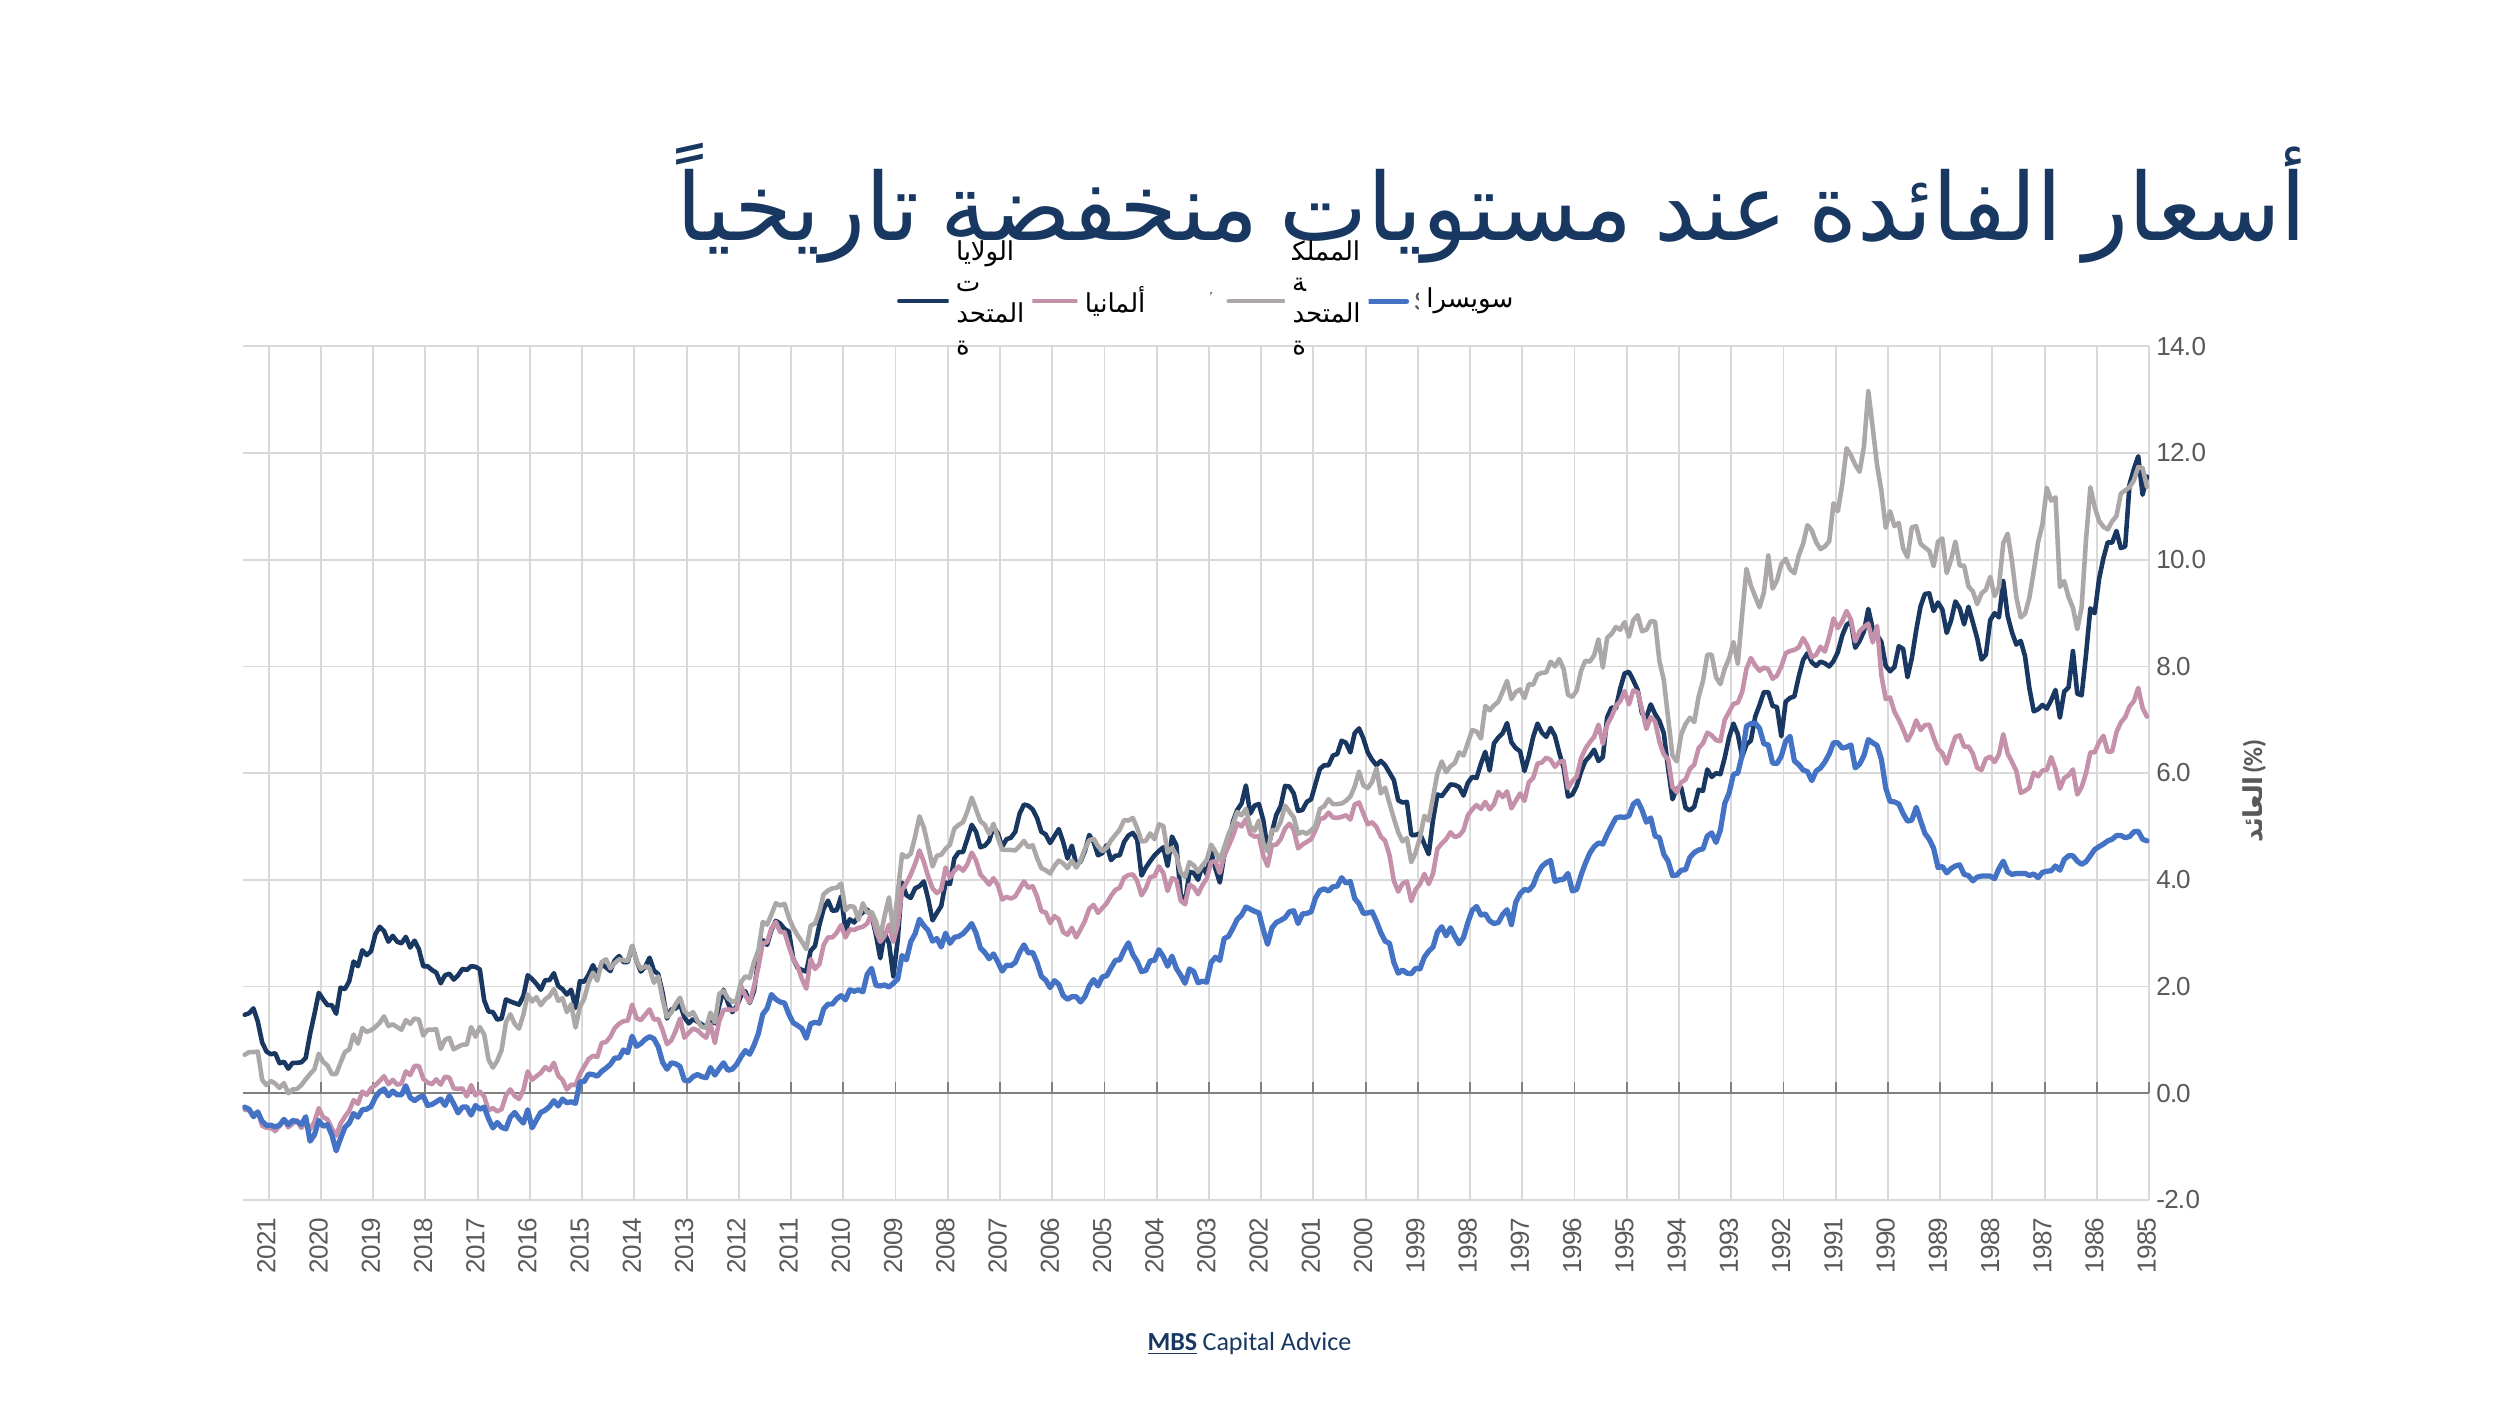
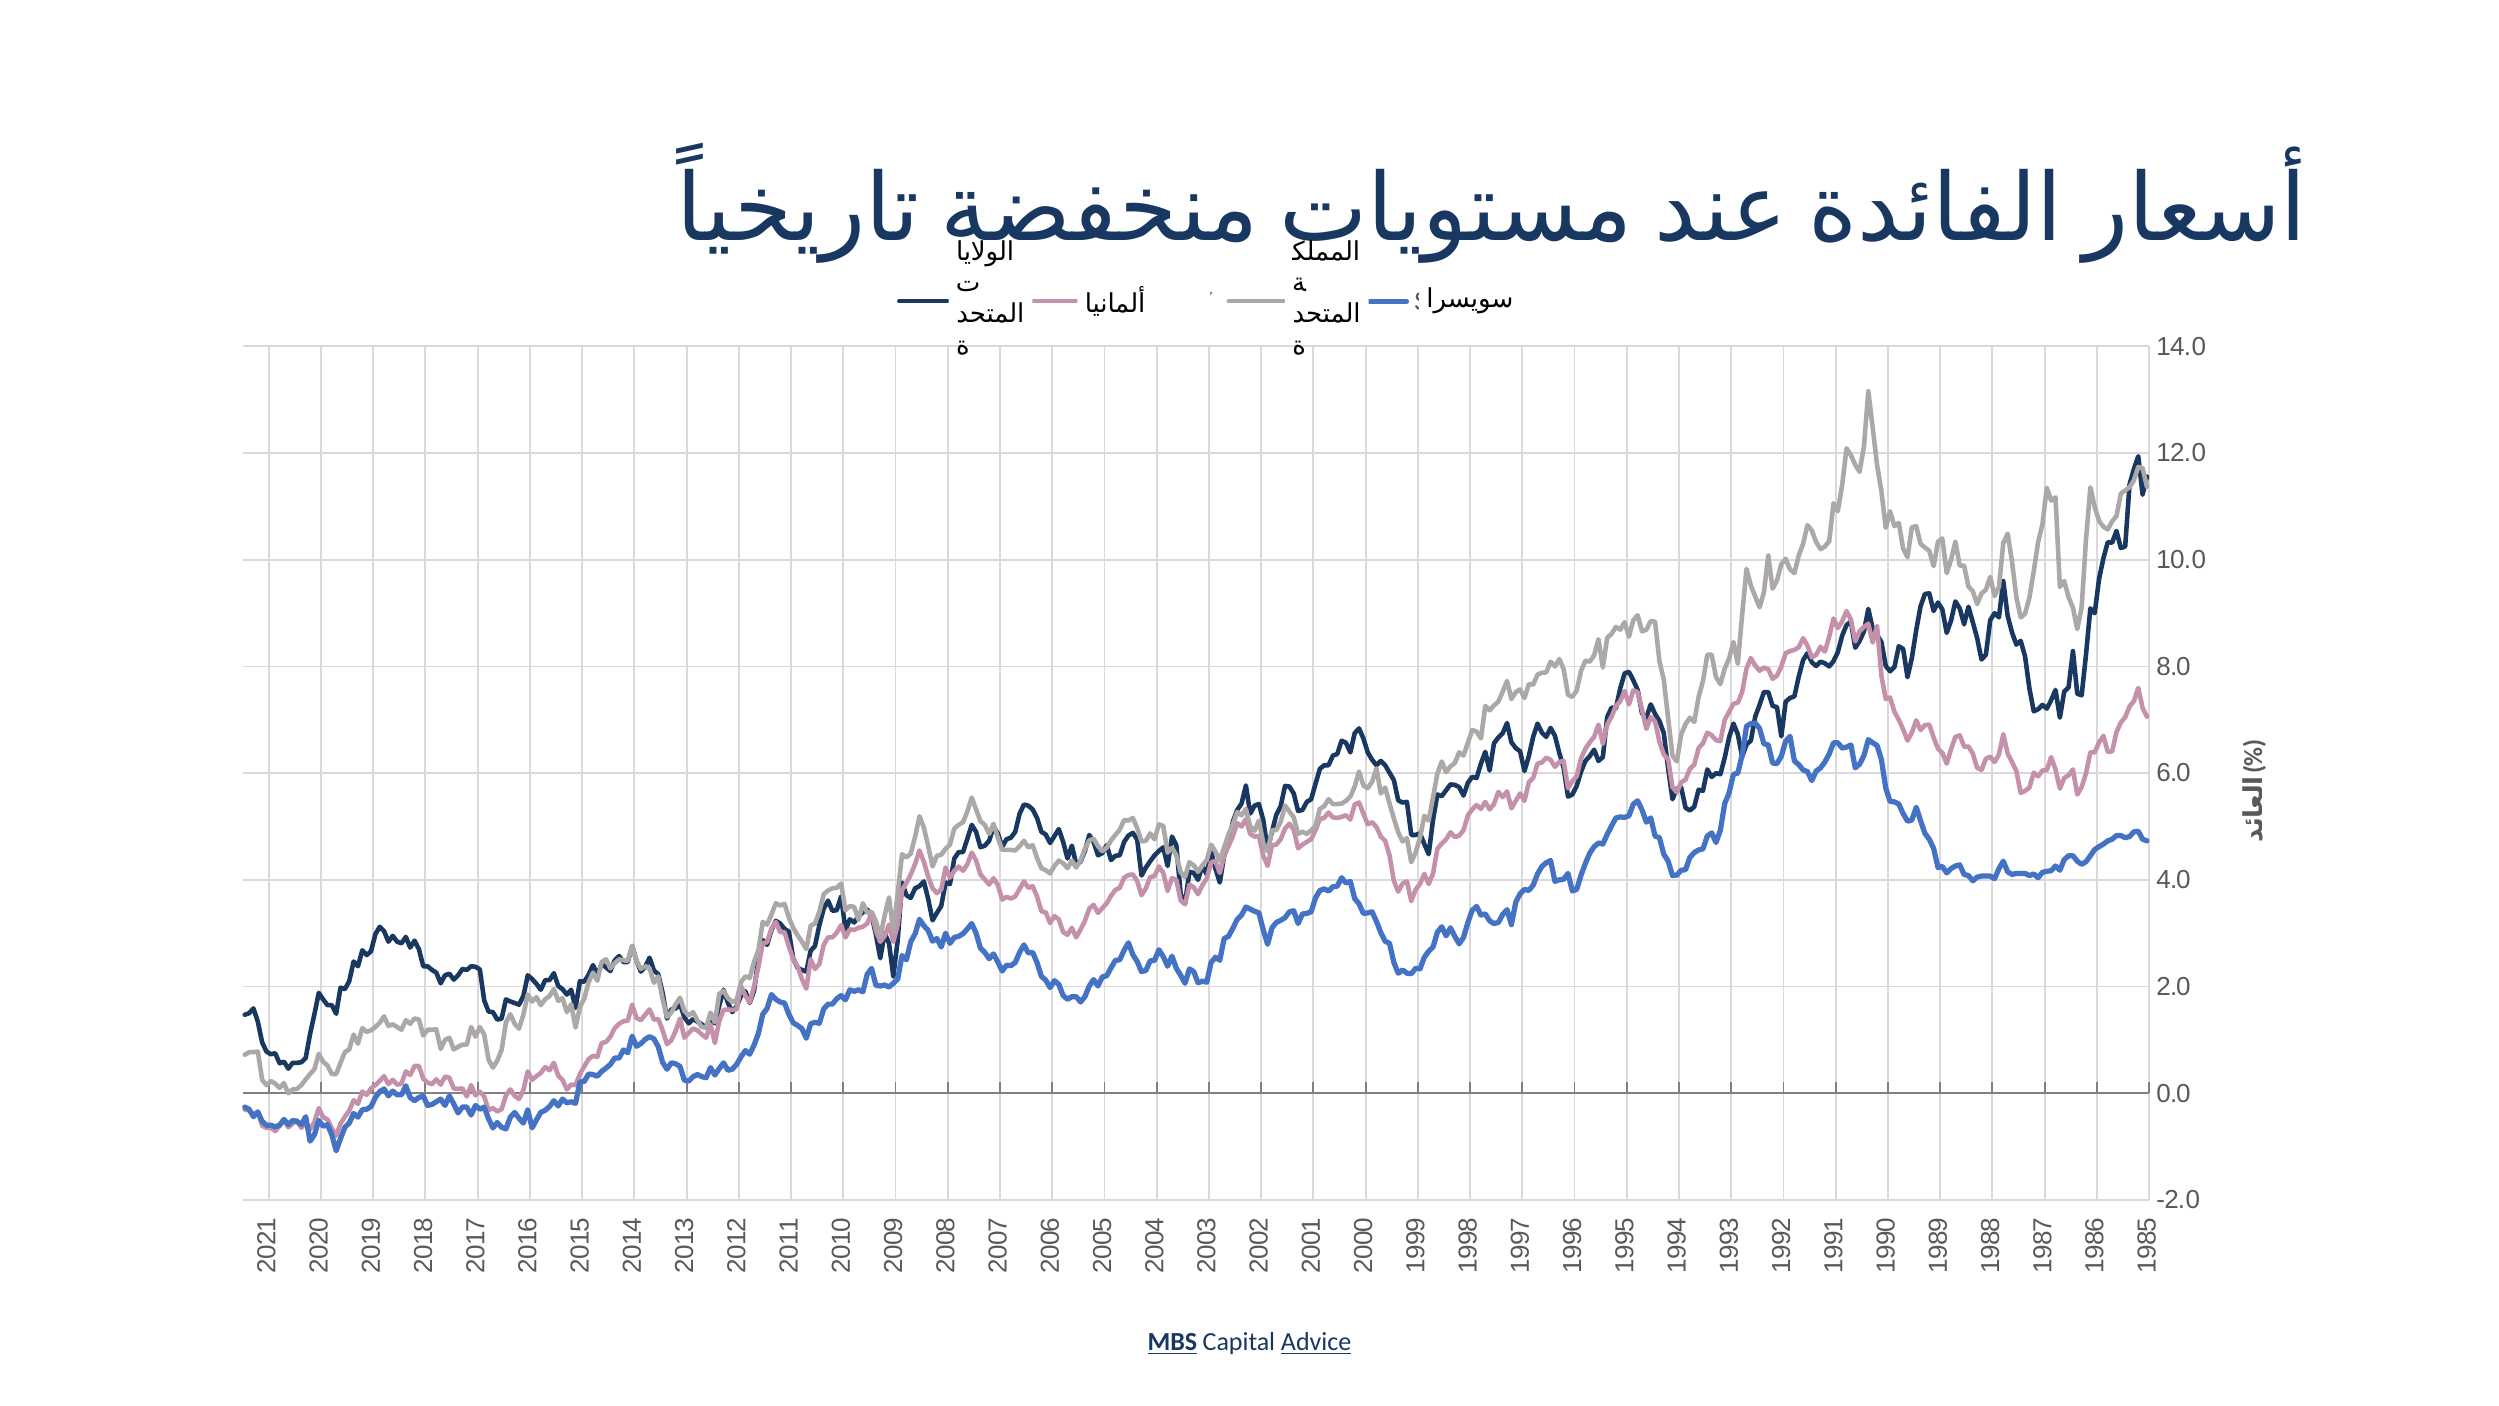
Advice underline: none -> present (1316, 1342)
